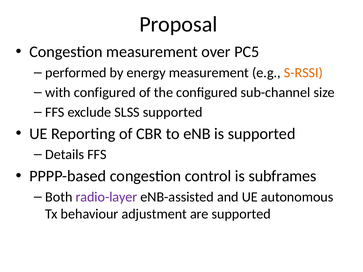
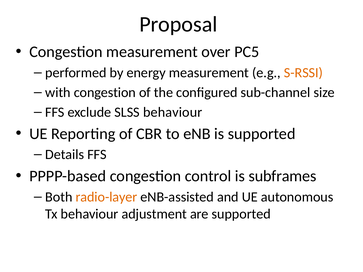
with configured: configured -> congestion (105, 93)
SLSS supported: supported -> behaviour (173, 112)
radio-layer colour: purple -> orange (106, 197)
